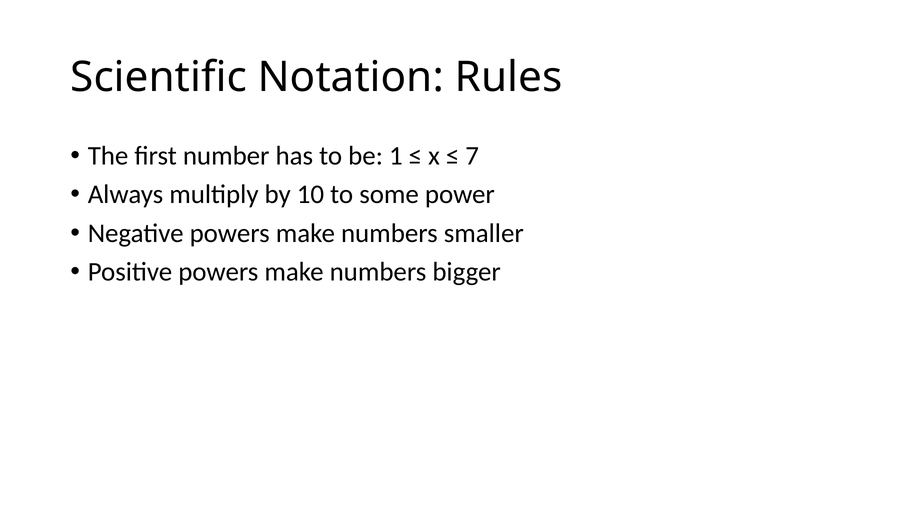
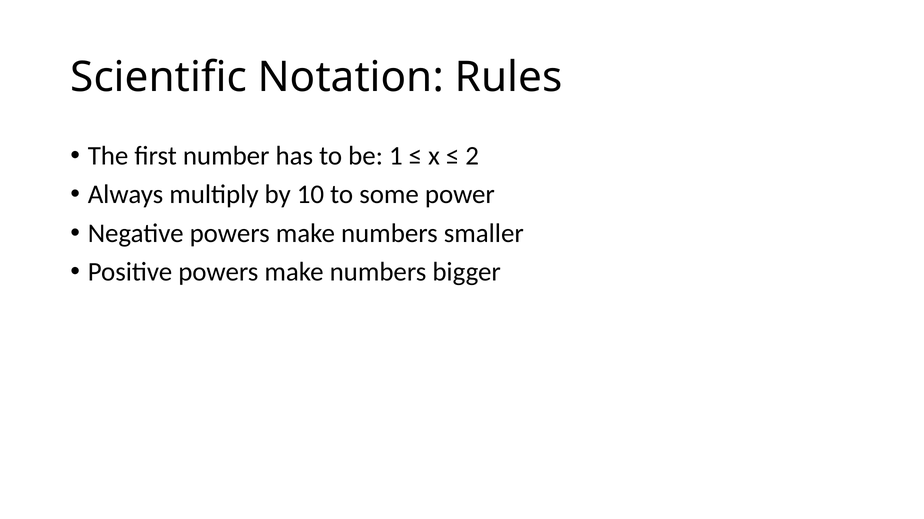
7: 7 -> 2 (472, 156)
